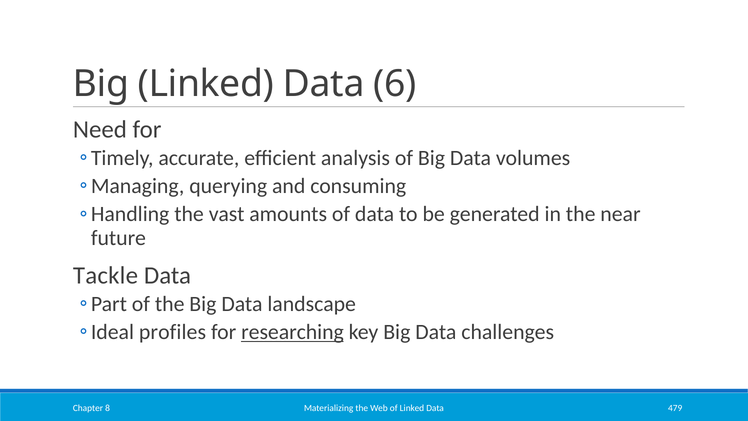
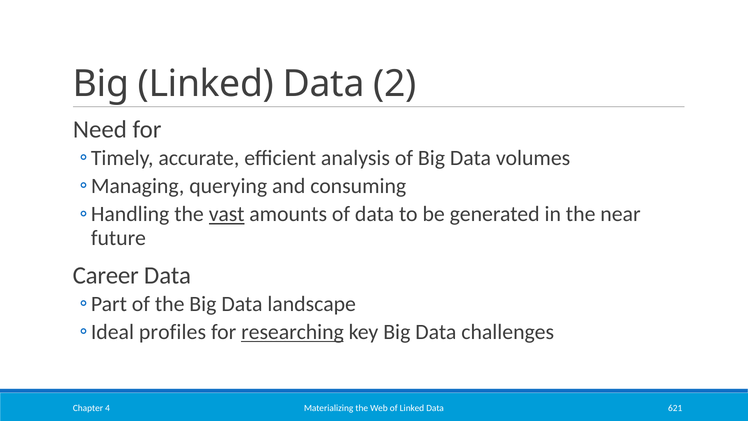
6: 6 -> 2 (395, 84)
vast underline: none -> present (227, 214)
Tackle: Tackle -> Career (106, 275)
479: 479 -> 621 (675, 408)
8: 8 -> 4 (108, 408)
